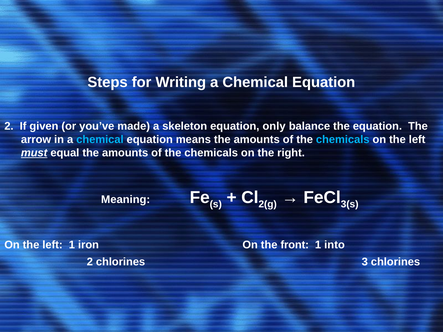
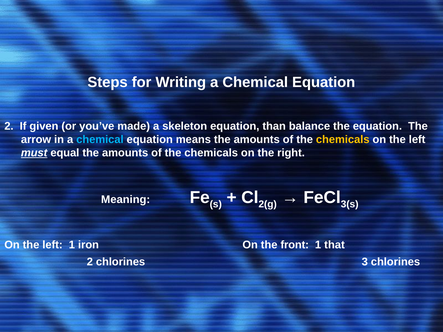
only: only -> than (274, 126)
chemicals colour: light blue -> yellow (343, 140)
into: into -> that (335, 245)
